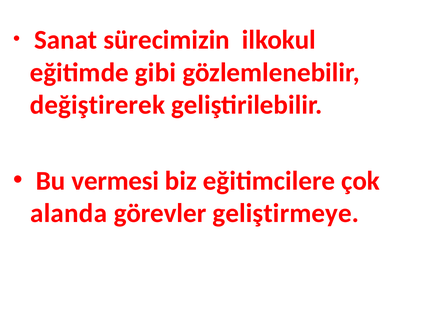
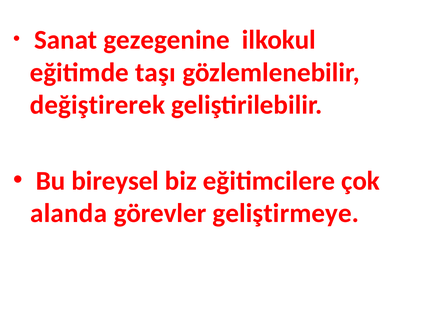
sürecimizin: sürecimizin -> gezegenine (167, 40)
gibi: gibi -> taşı (155, 73)
vermesi: vermesi -> bireysel (115, 181)
